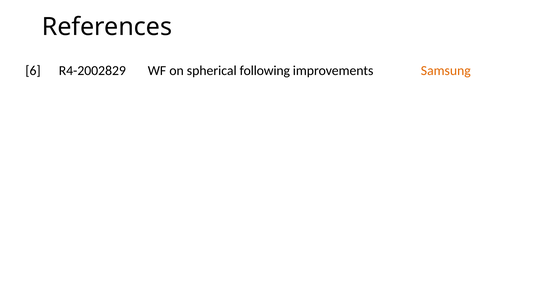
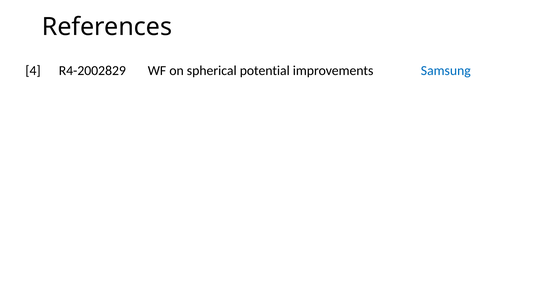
6: 6 -> 4 (33, 71)
following: following -> potential (265, 71)
Samsung colour: orange -> blue (446, 71)
